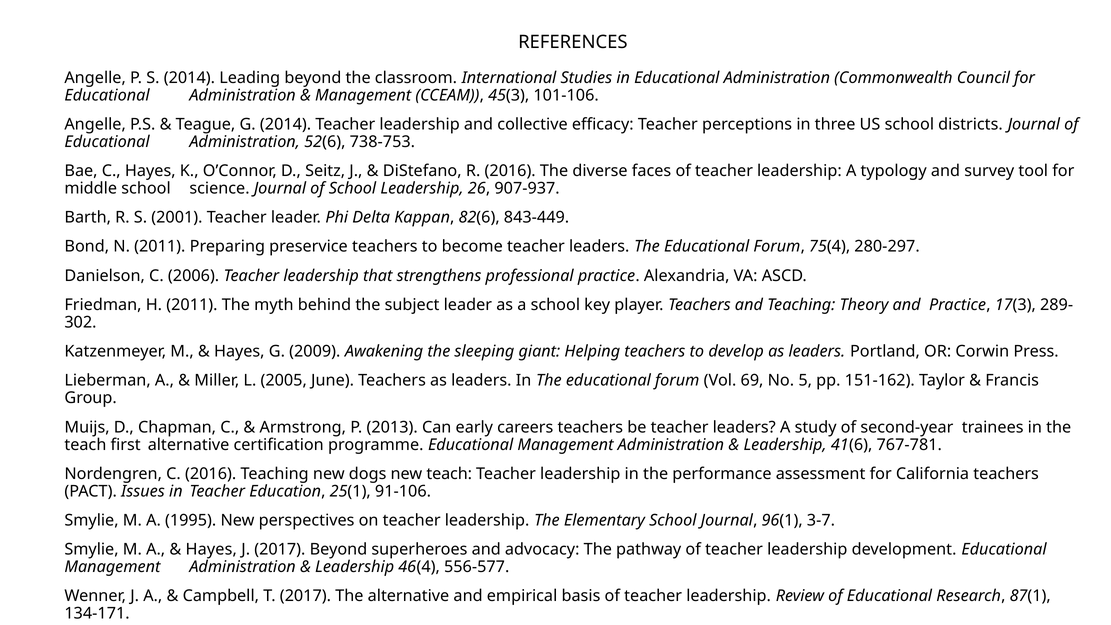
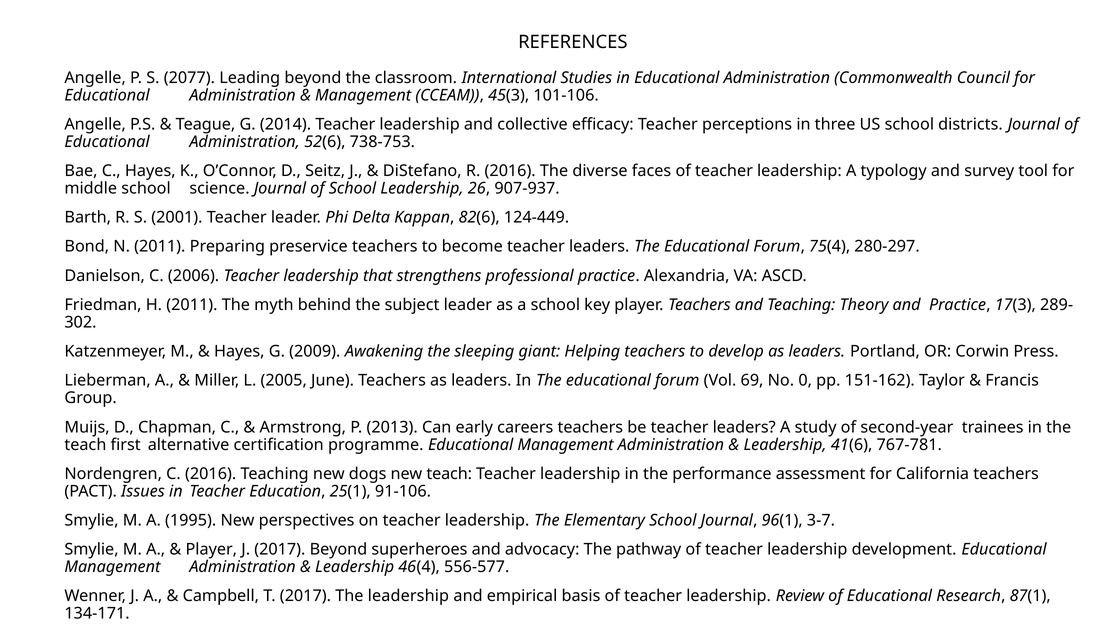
S 2014: 2014 -> 2077 (189, 78)
843-449: 843-449 -> 124-449 (537, 217)
5: 5 -> 0 (805, 381)
Hayes: Hayes -> Player (211, 549)
The alternative: alternative -> leadership (408, 596)
